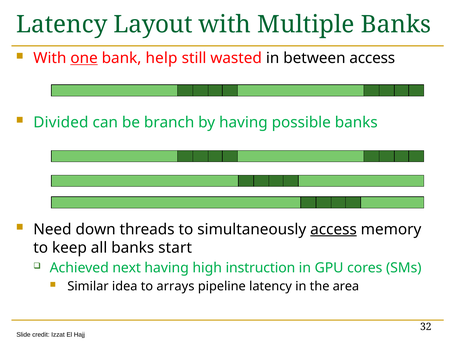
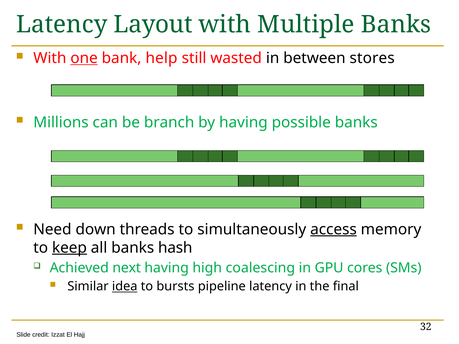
between access: access -> stores (372, 58)
Divided: Divided -> Millions (61, 122)
keep underline: none -> present (69, 248)
start: start -> hash (175, 248)
instruction: instruction -> coalescing (260, 268)
idea underline: none -> present (125, 287)
arrays: arrays -> bursts (175, 287)
area: area -> final (346, 287)
